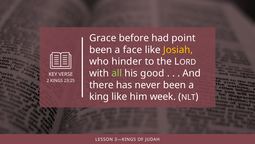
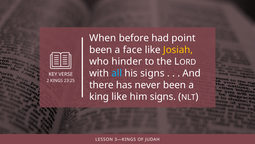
Grace: Grace -> When (103, 38)
all colour: light green -> light blue (117, 73)
his good: good -> signs (152, 73)
him week: week -> signs (163, 96)
